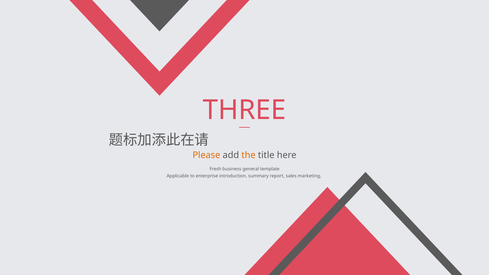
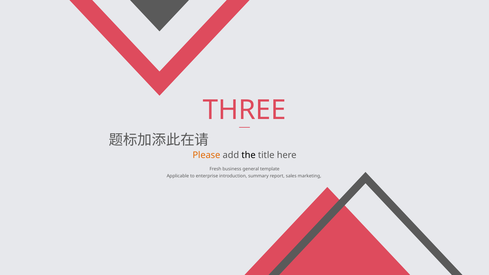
the colour: orange -> black (249, 155)
